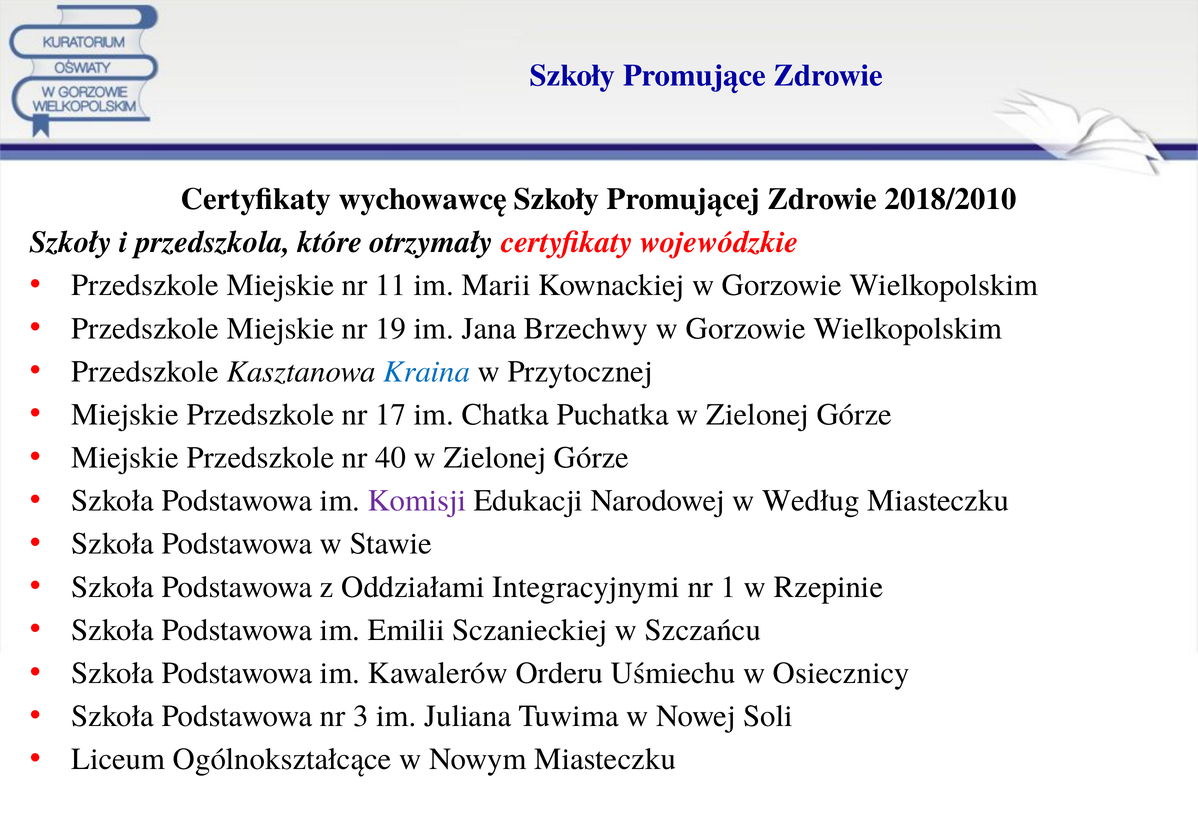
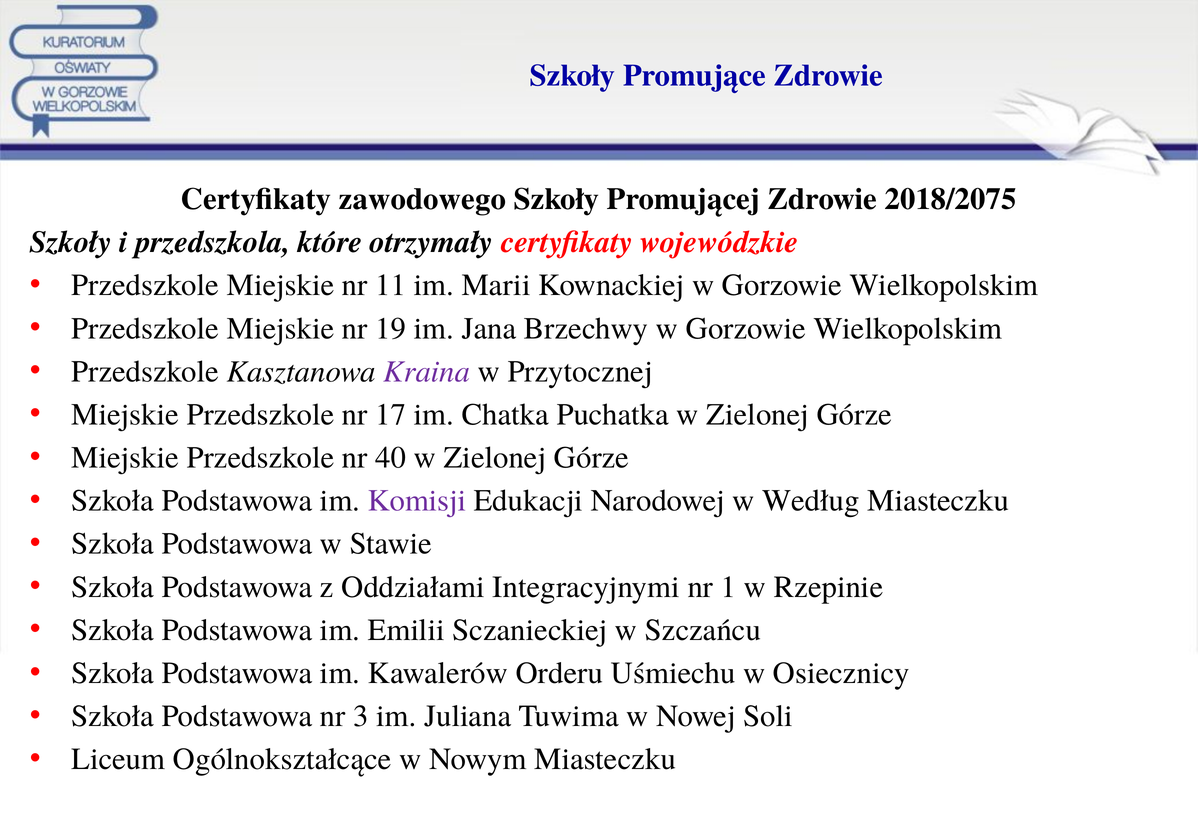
wychowawcę: wychowawcę -> zawodowego (422, 199)
2018/2010: 2018/2010 -> 2018/2075 (951, 199)
Kraina colour: blue -> purple (427, 371)
